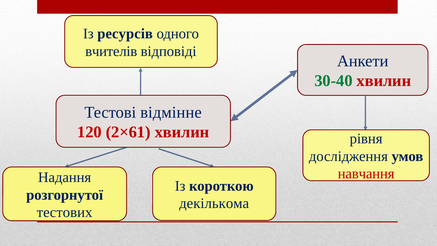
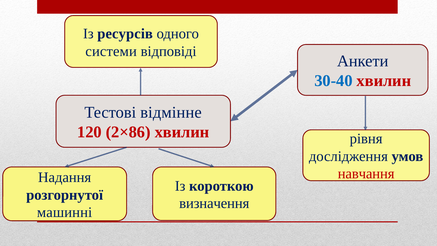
вчителів: вчителів -> системи (111, 51)
30-40 colour: green -> blue (333, 81)
2×61: 2×61 -> 2×86 (128, 132)
декількома: декількома -> визначення (214, 203)
тестових: тестових -> машинні (65, 212)
